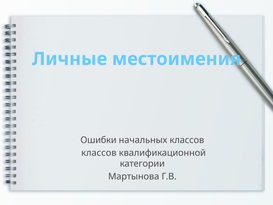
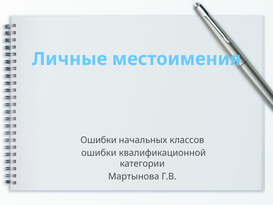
классов: классов -> ошибки (99, 153)
